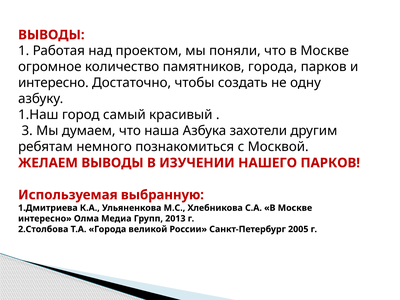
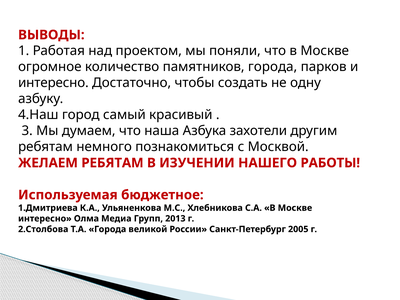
1.Наш: 1.Наш -> 4.Наш (38, 115)
ЖЕЛАЕМ ВЫВОДЫ: ВЫВОДЫ -> РЕБЯТАМ (112, 163)
НАШЕГО ПАРКОВ: ПАРКОВ -> РАБОТЫ (330, 163)
выбранную: выбранную -> бюджетное (162, 195)
